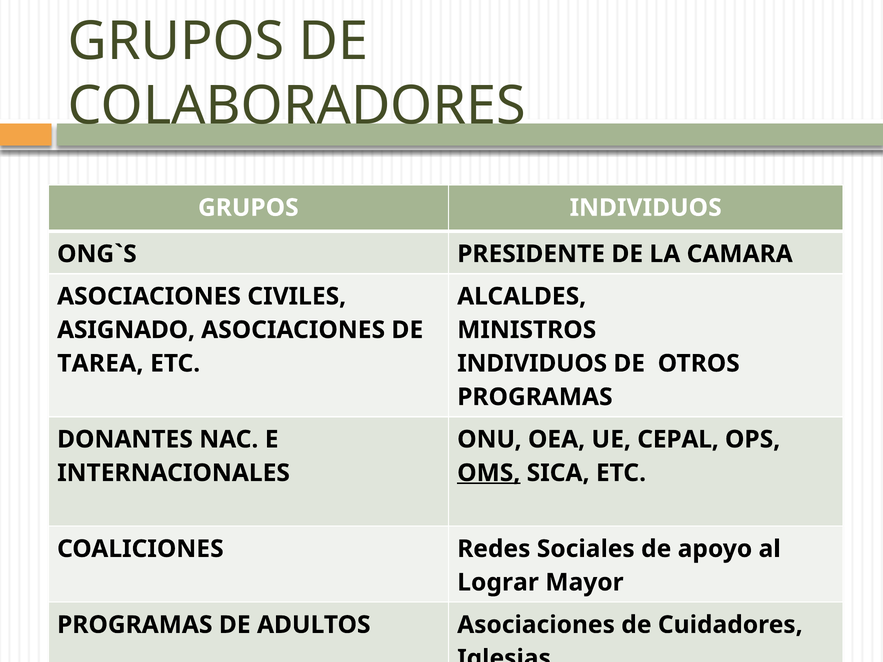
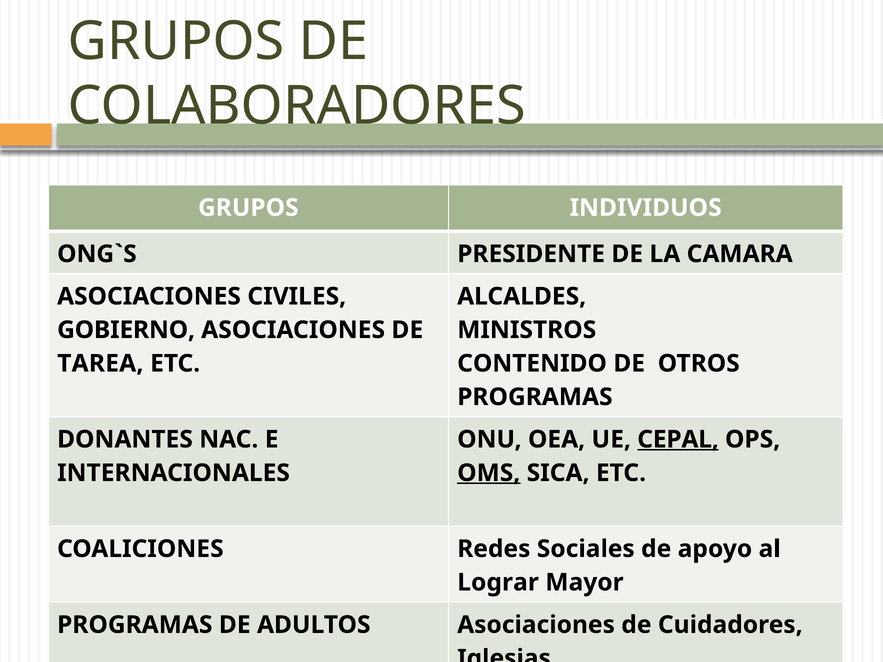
ASIGNADO: ASIGNADO -> GOBIERNO (126, 330)
INDIVIDUOS: INDIVIDUOS -> CONTENIDO (532, 364)
CEPAL underline: none -> present (678, 440)
